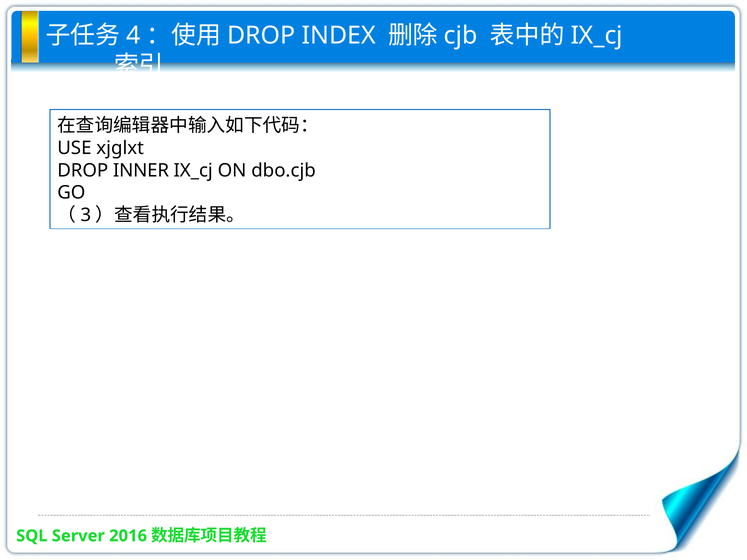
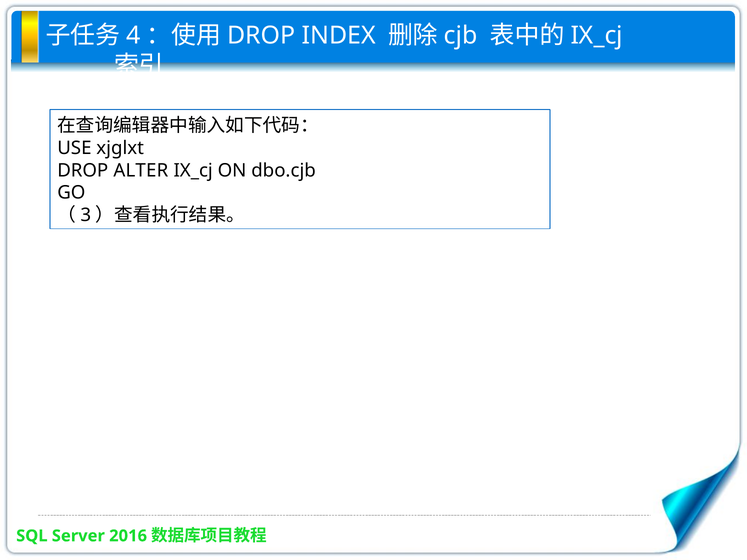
INNER: INNER -> ALTER (141, 170)
